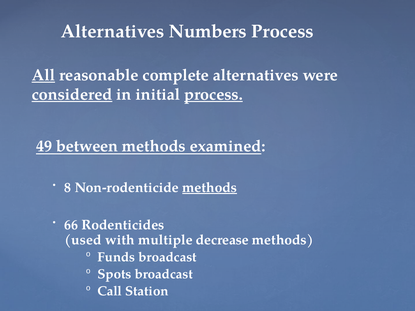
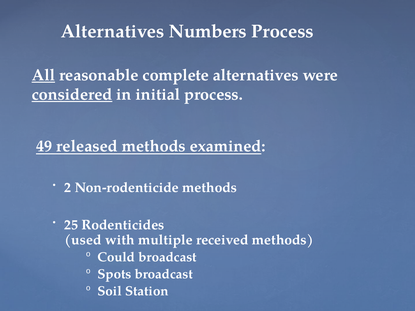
process underline: present -> none (213, 95)
between: between -> released (87, 146)
8: 8 -> 2 (68, 188)
methods underline: present -> none (210, 188)
66: 66 -> 25 (71, 225)
decrease: decrease -> received (222, 240)
Funds: Funds -> Could (116, 257)
Call: Call -> Soil (110, 291)
